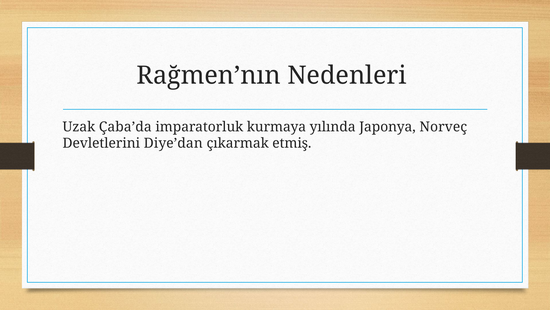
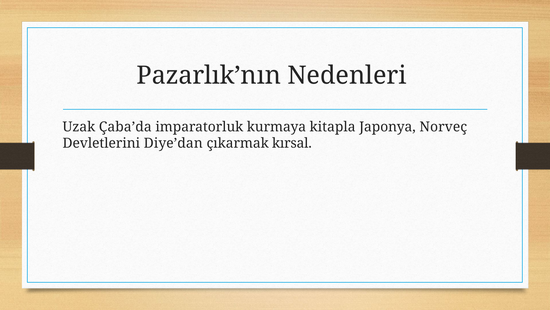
Rağmen’nın: Rağmen’nın -> Pazarlık’nın (209, 75)
yılında: yılında -> kitapla (333, 127)
etmiş: etmiş -> kırsal (292, 143)
